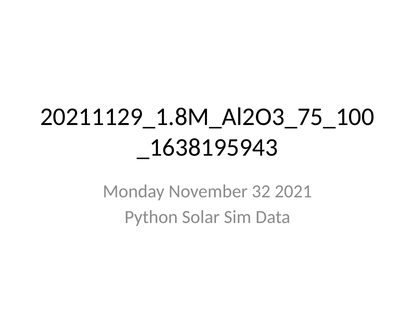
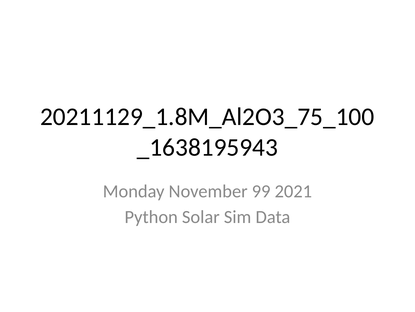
32: 32 -> 99 (261, 191)
